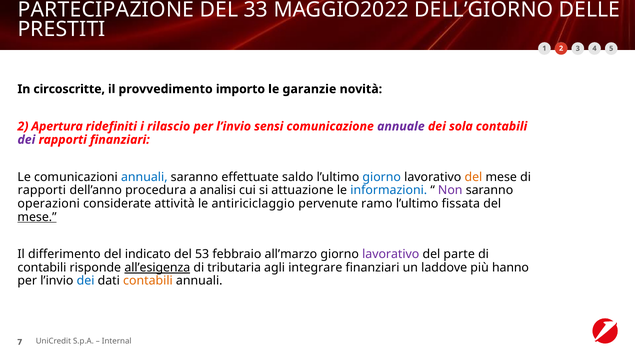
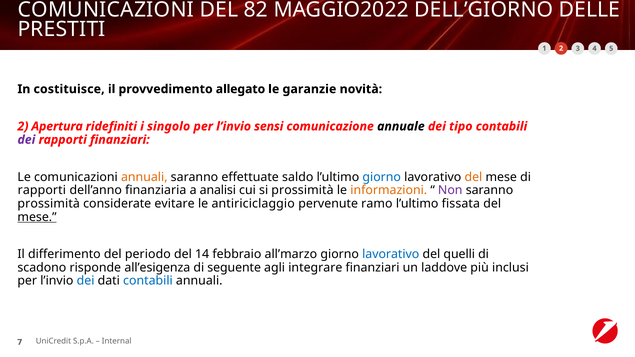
PARTECIPAZIONE: PARTECIPAZIONE -> COMUNICAZIONI (106, 10)
33: 33 -> 82 (256, 10)
circoscritte: circoscritte -> costituisce (69, 89)
importo: importo -> allegato (240, 89)
rilascio: rilascio -> singolo (169, 126)
annuale colour: purple -> black (401, 126)
sola: sola -> tipo (461, 126)
annuali colour: blue -> orange (144, 177)
procedura: procedura -> finanziaria (156, 190)
si attuazione: attuazione -> prossimità (302, 190)
informazioni colour: blue -> orange (389, 190)
operazioni: operazioni -> prossimità (49, 204)
attività: attività -> evitare (175, 204)
indicato: indicato -> periodo (148, 254)
53: 53 -> 14 (202, 254)
lavorativo colour: purple -> blue (391, 254)
parte: parte -> quelli (459, 254)
contabili: contabili -> scadono (42, 268)
all’esigenza underline: present -> none (157, 268)
tributaria: tributaria -> seguente (234, 268)
hanno: hanno -> inclusi (510, 268)
contabili colour: orange -> blue (148, 281)
